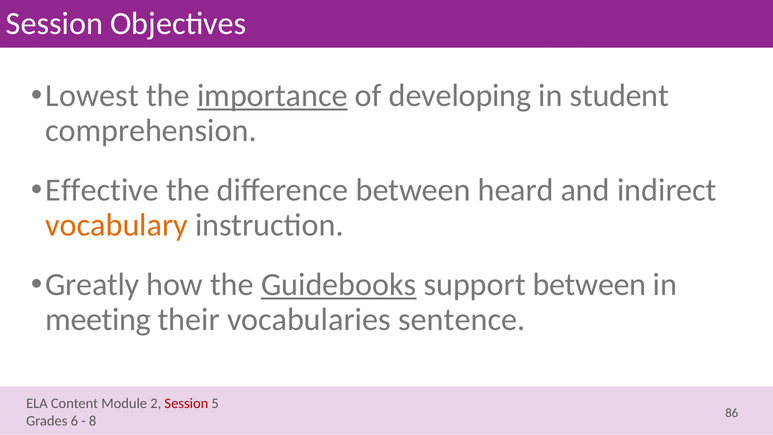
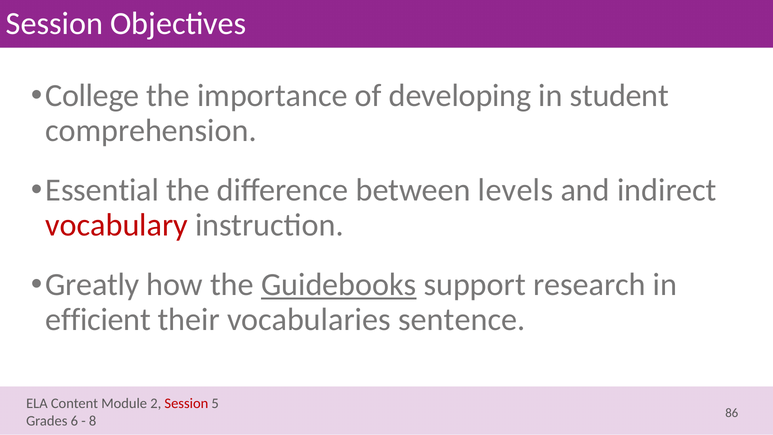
Lowest: Lowest -> College (92, 96)
importance underline: present -> none (272, 96)
Effective: Effective -> Essential (102, 190)
heard: heard -> levels (516, 190)
vocabulary colour: orange -> red (117, 225)
support between: between -> research (589, 284)
meeting: meeting -> efficient (98, 319)
